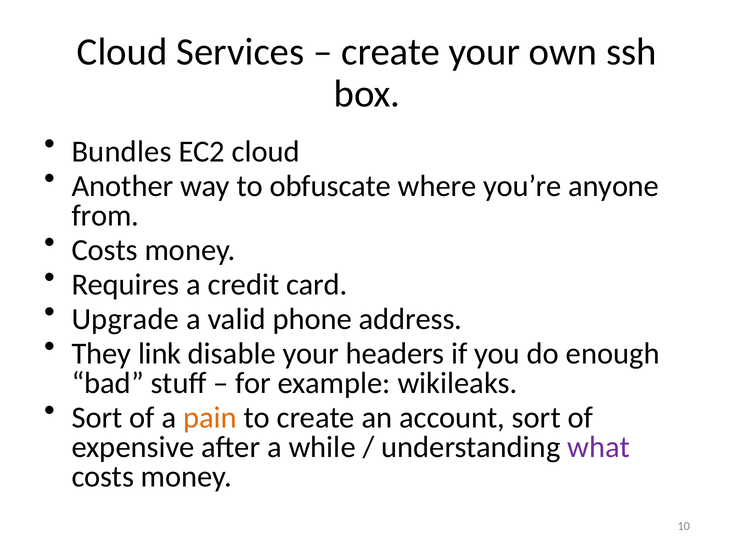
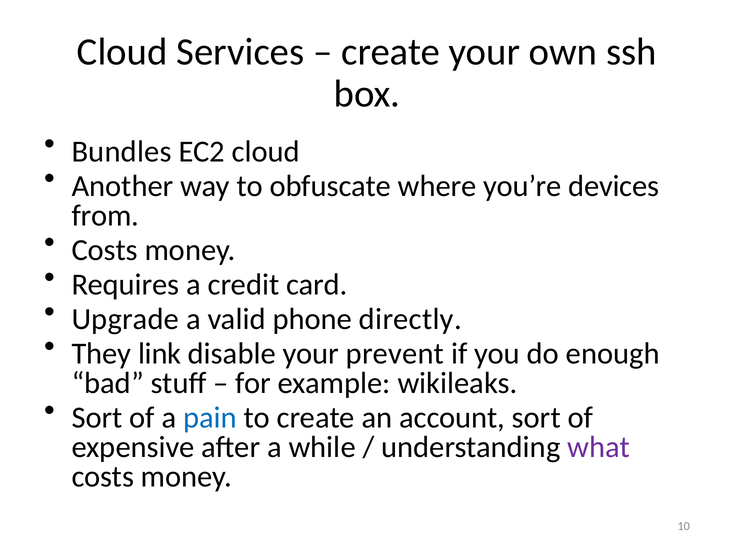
anyone: anyone -> devices (614, 186)
address: address -> directly (410, 319)
headers: headers -> prevent (395, 354)
pain colour: orange -> blue (210, 417)
